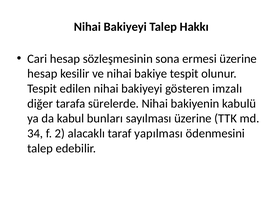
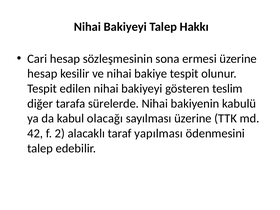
imzalı: imzalı -> teslim (227, 89)
bunları: bunları -> olacağı (105, 118)
34: 34 -> 42 (35, 133)
